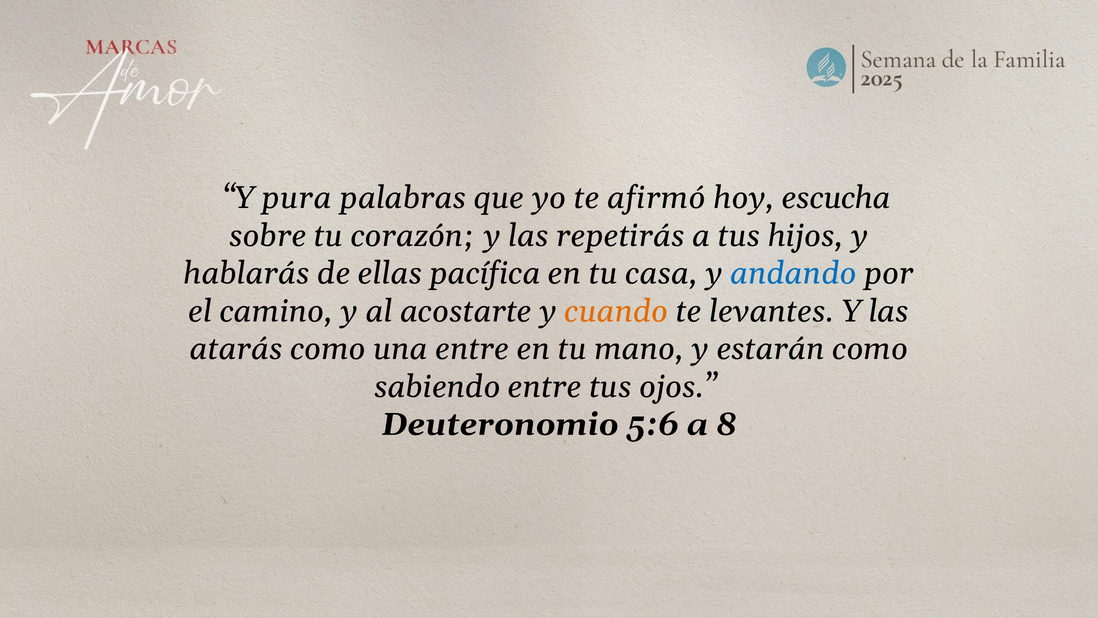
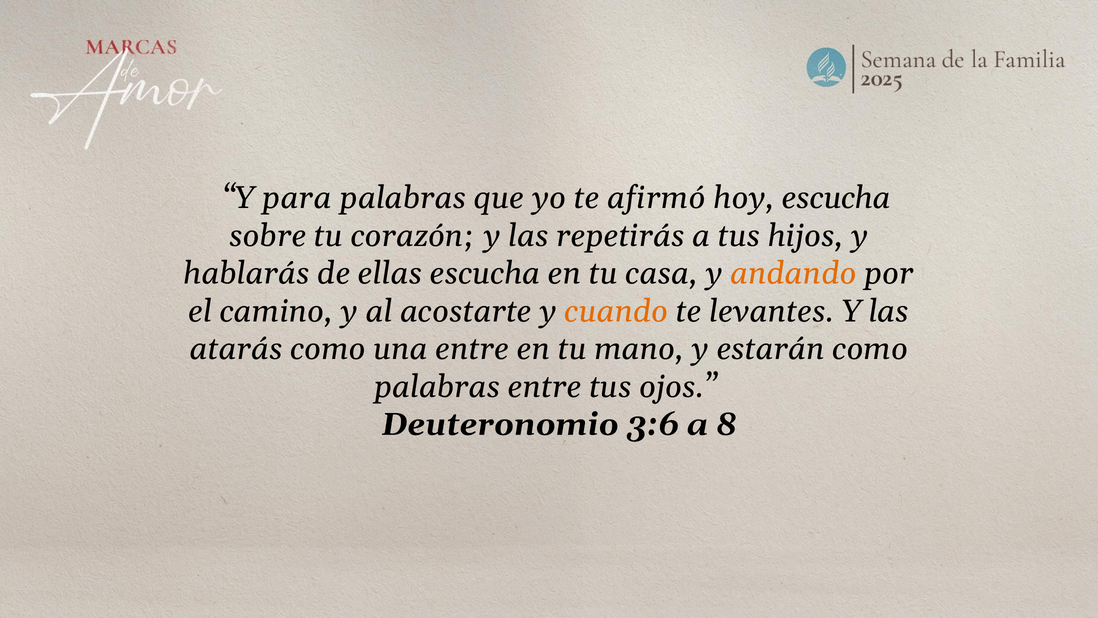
pura: pura -> para (297, 198)
ellas pacífica: pacífica -> escucha (485, 273)
andando colour: blue -> orange (793, 273)
sabiendo: sabiendo -> palabras (437, 386)
5:6: 5:6 -> 3:6 (653, 424)
